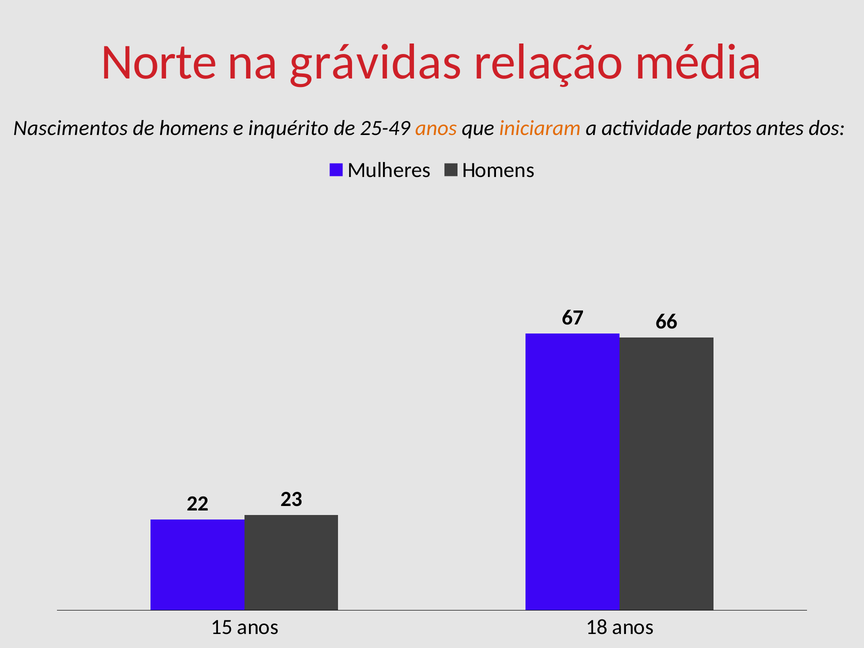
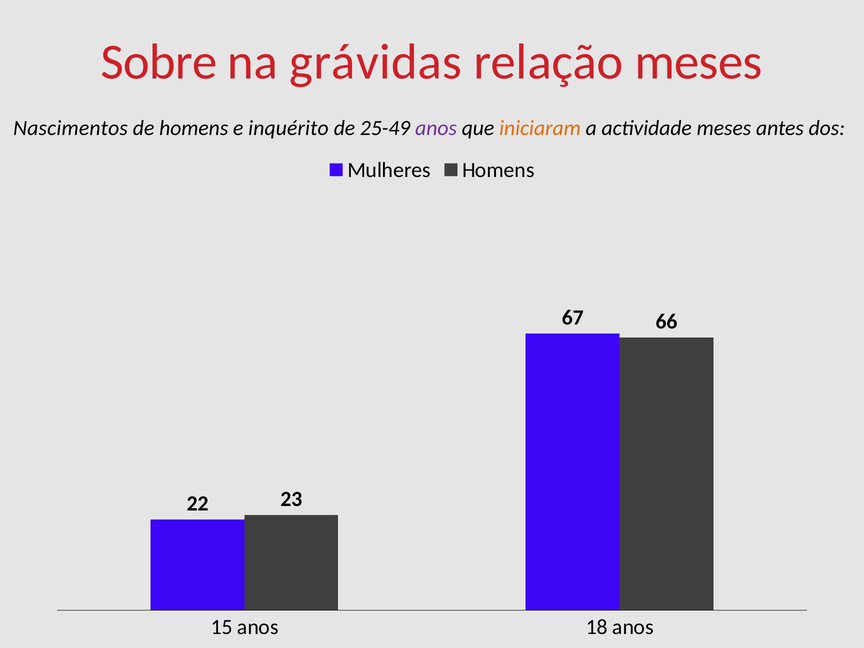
Norte: Norte -> Sobre (159, 62)
relação média: média -> meses (699, 62)
anos colour: orange -> purple (436, 128)
actividade partos: partos -> meses (724, 128)
